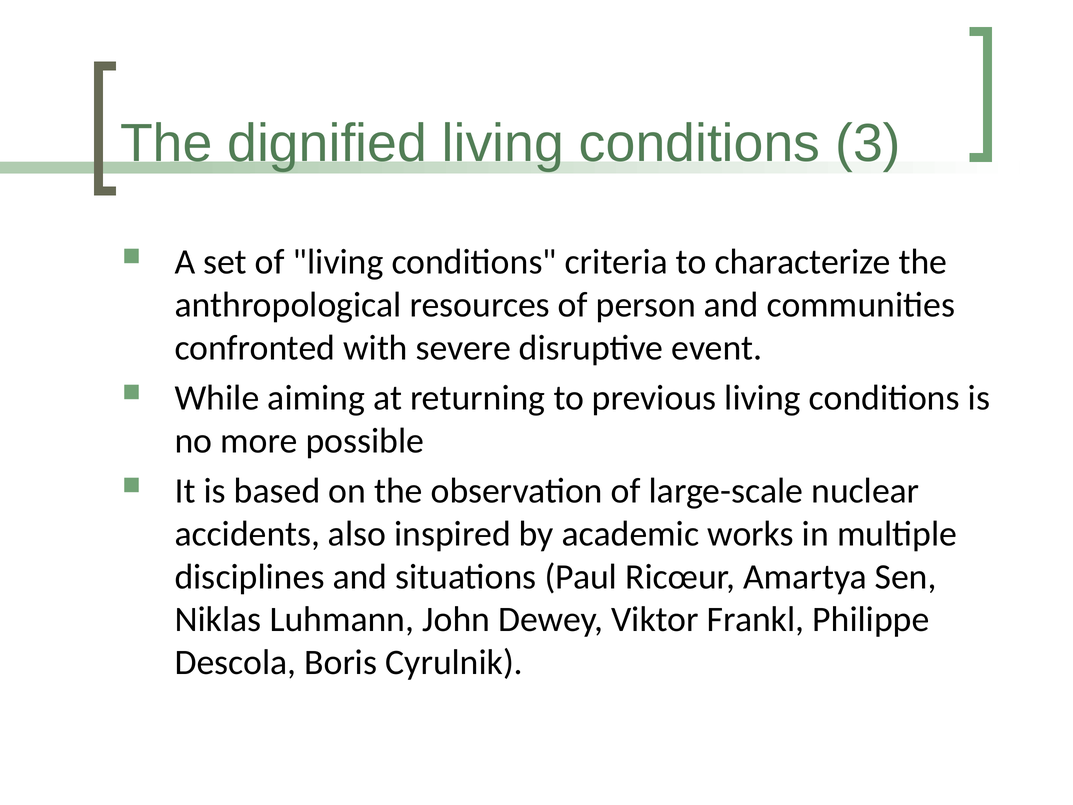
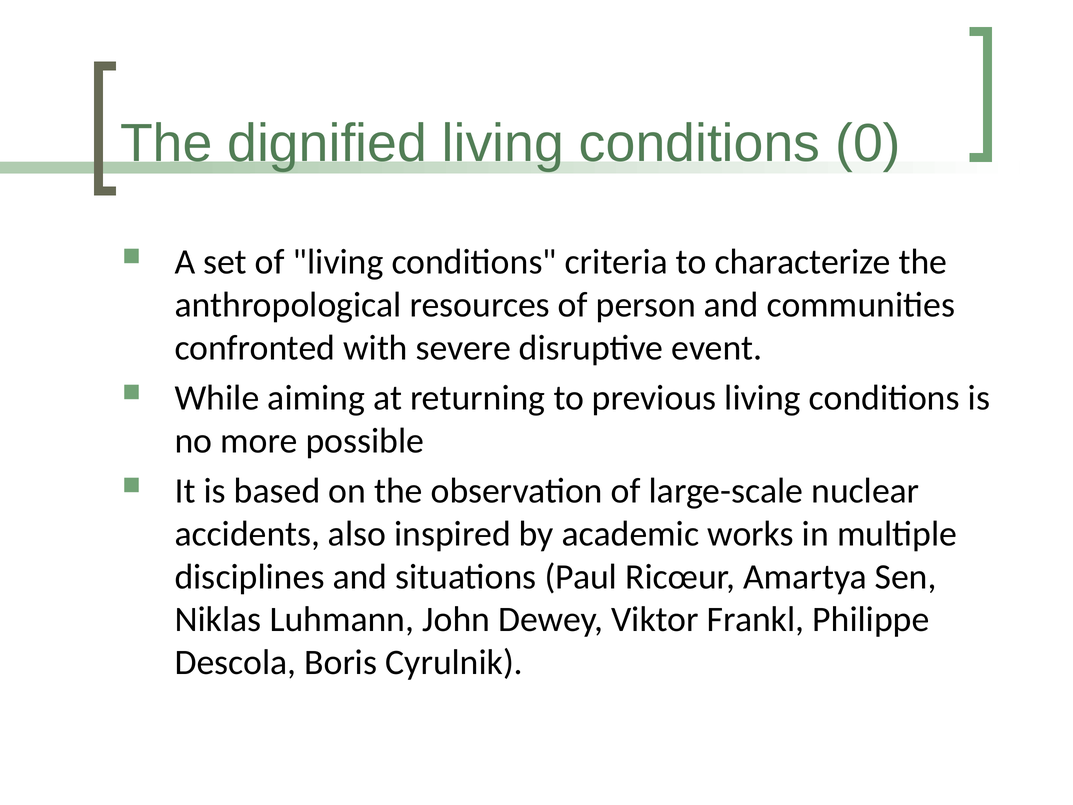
3: 3 -> 0 (868, 143)
